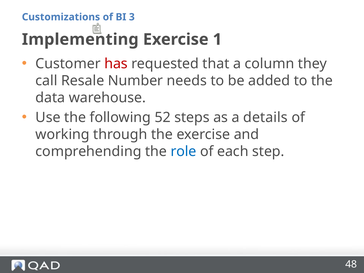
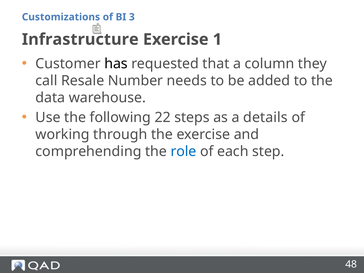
Implementing: Implementing -> Infrastructure (80, 39)
has colour: red -> black (116, 64)
52: 52 -> 22 (163, 118)
